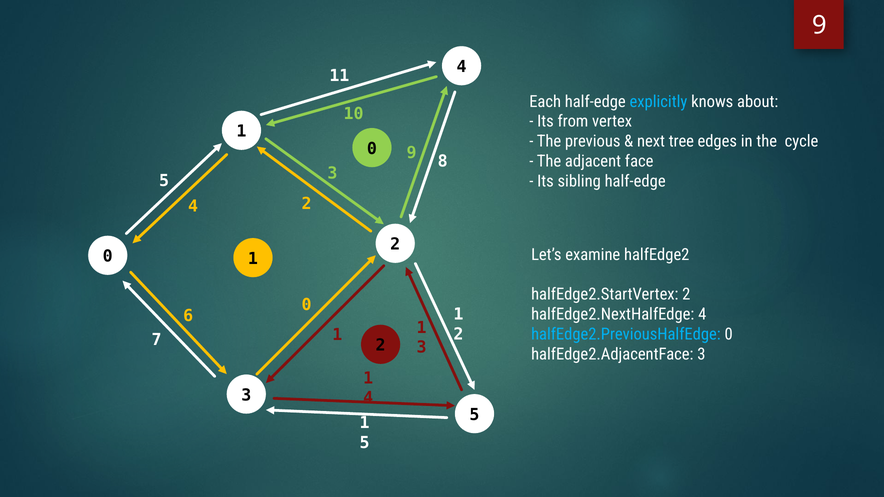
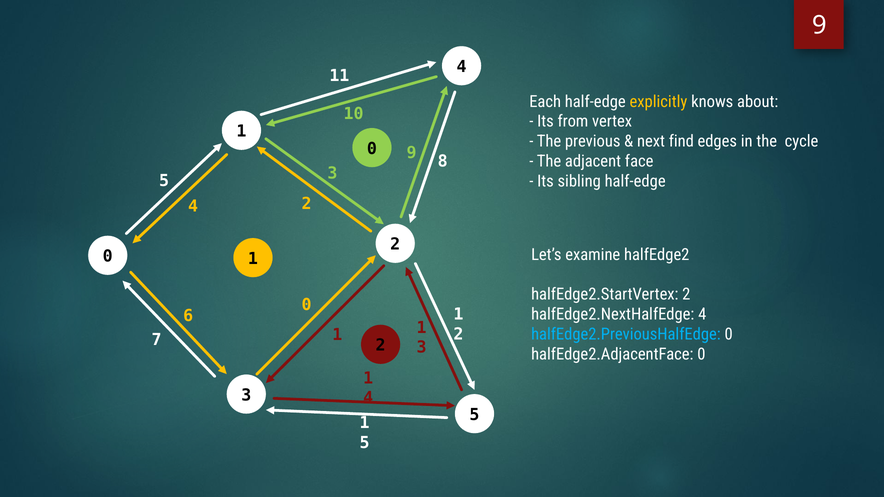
explicitly colour: light blue -> yellow (658, 102)
tree: tree -> find (681, 141)
halfEdge2.AdjacentFace 3: 3 -> 0 (701, 354)
